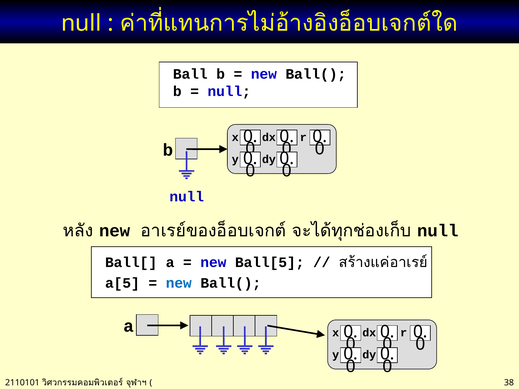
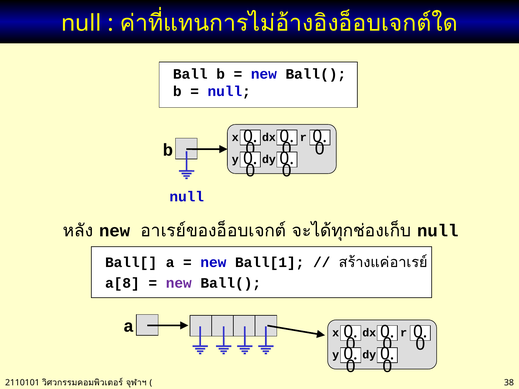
Ball[5: Ball[5 -> Ball[1 (270, 262)
a[5: a[5 -> a[8 (122, 283)
new colour: blue -> purple (179, 283)
